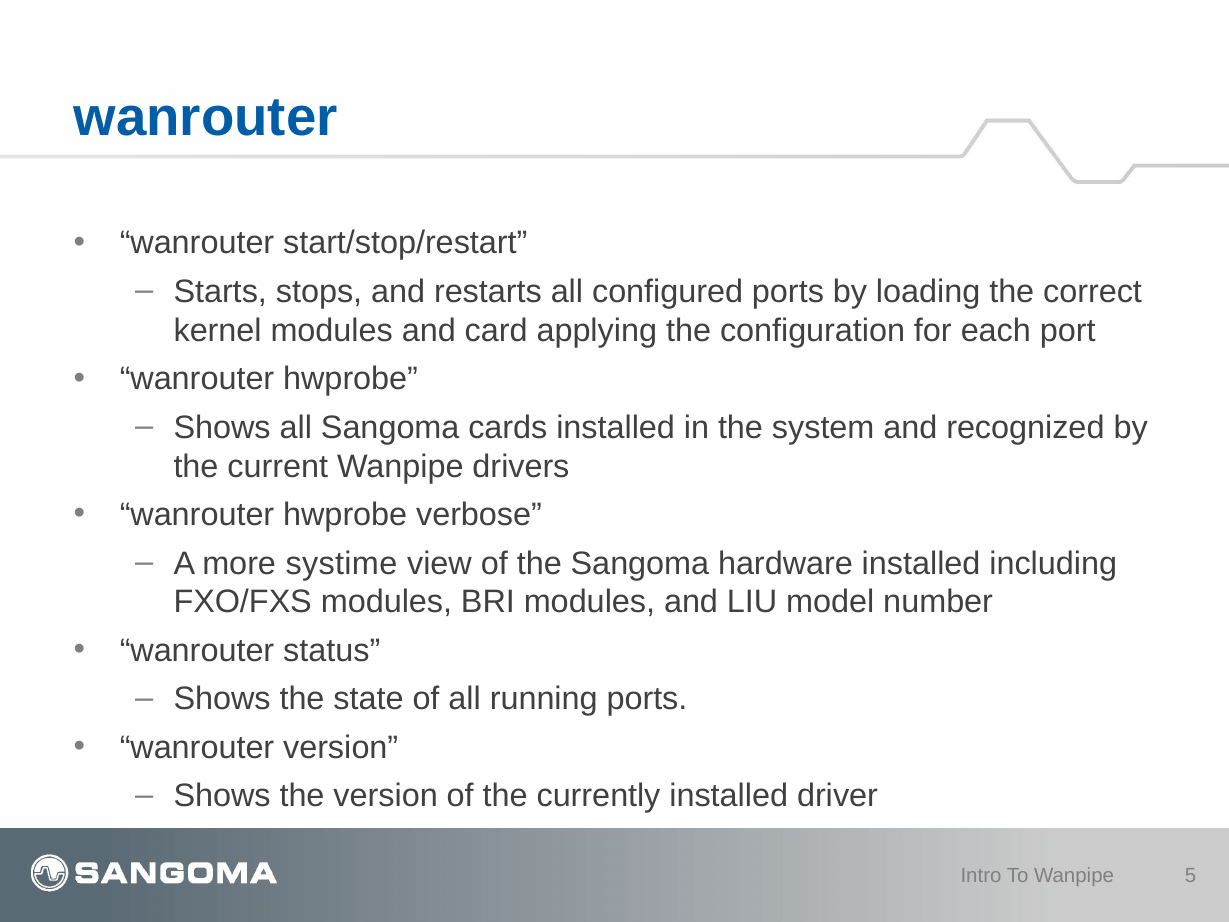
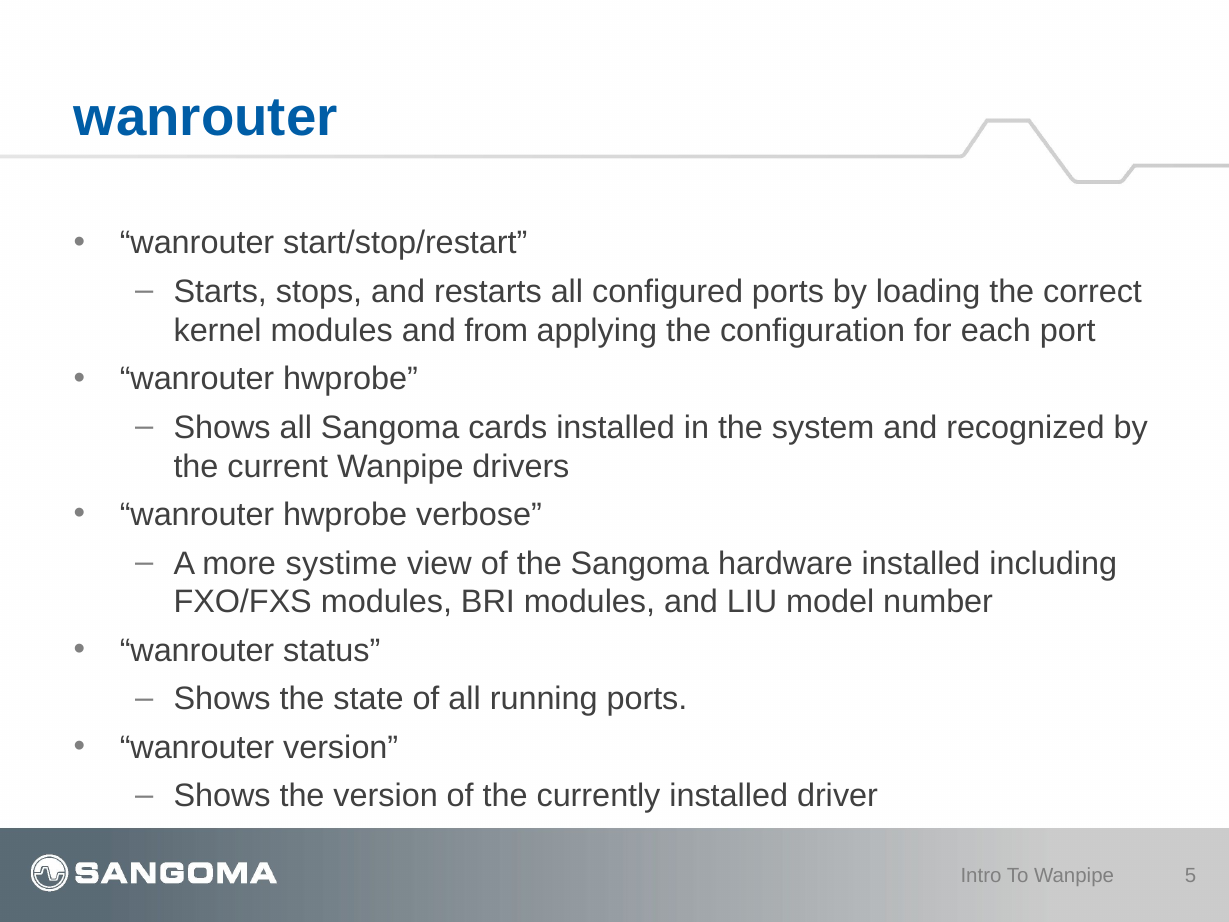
card: card -> from (496, 330)
